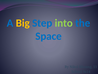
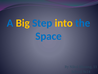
into colour: light green -> yellow (64, 23)
